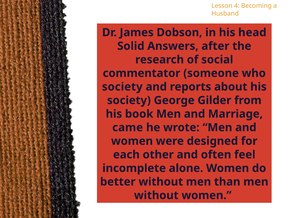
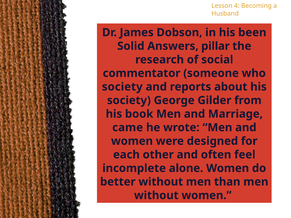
head: head -> been (252, 33)
after: after -> pillar (215, 46)
